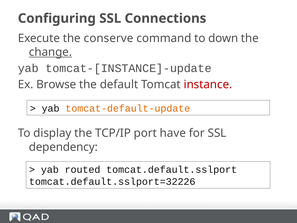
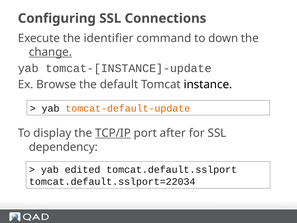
conserve: conserve -> identifier (109, 38)
instance colour: red -> black (208, 84)
TCP/IP underline: none -> present (113, 133)
have: have -> after (173, 133)
routed: routed -> edited (83, 169)
tomcat.default.sslport=32226: tomcat.default.sslport=32226 -> tomcat.default.sslport=22034 (112, 181)
